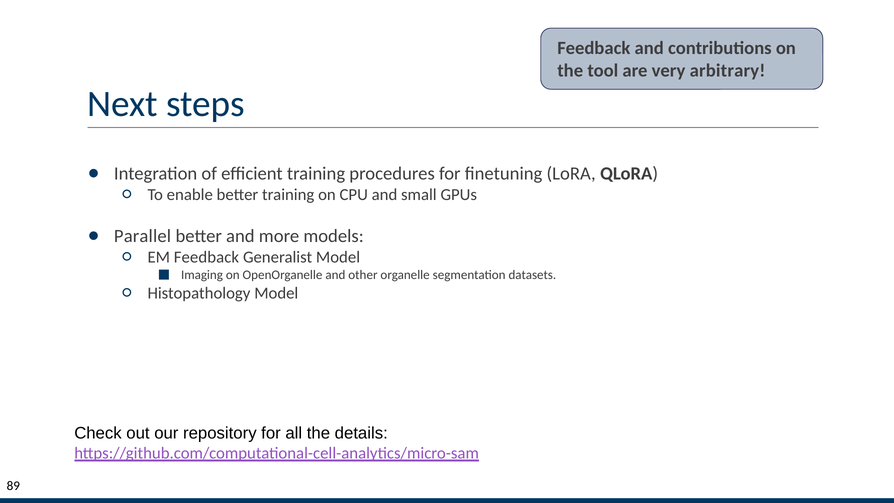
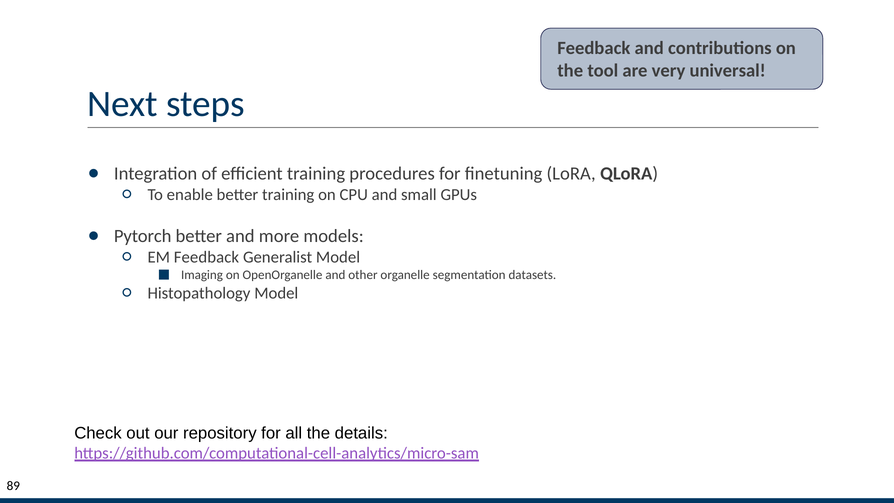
arbitrary: arbitrary -> universal (728, 71)
Parallel: Parallel -> Pytorch (143, 236)
